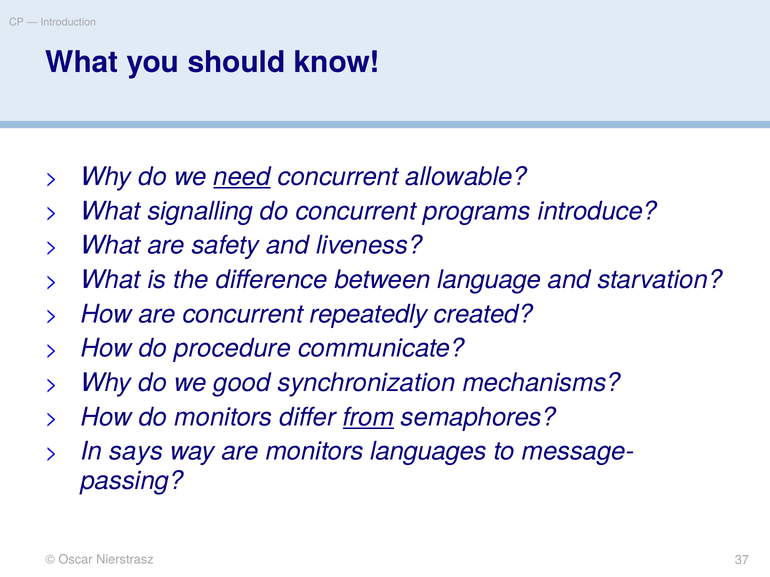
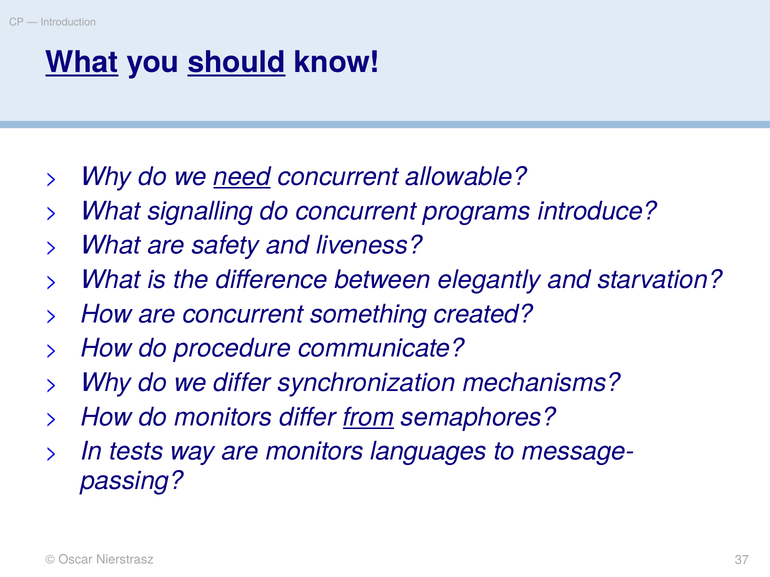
What underline: none -> present (82, 63)
should underline: none -> present (237, 63)
language: language -> elegantly (489, 280)
repeatedly: repeatedly -> something (369, 314)
we good: good -> differ (242, 383)
says: says -> tests (136, 452)
